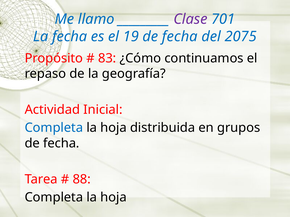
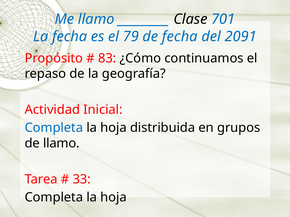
Clase colour: purple -> black (190, 19)
19: 19 -> 79 (131, 37)
2075: 2075 -> 2091 (241, 37)
fecha: fecha -> llamo (61, 144)
88: 88 -> 33 (82, 180)
